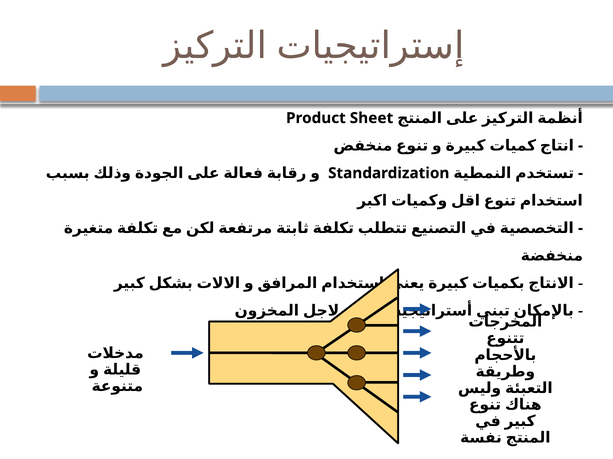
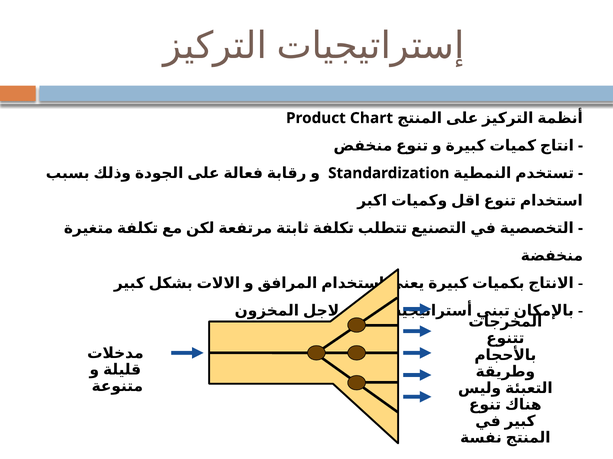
Sheet: Sheet -> Chart (371, 118)
